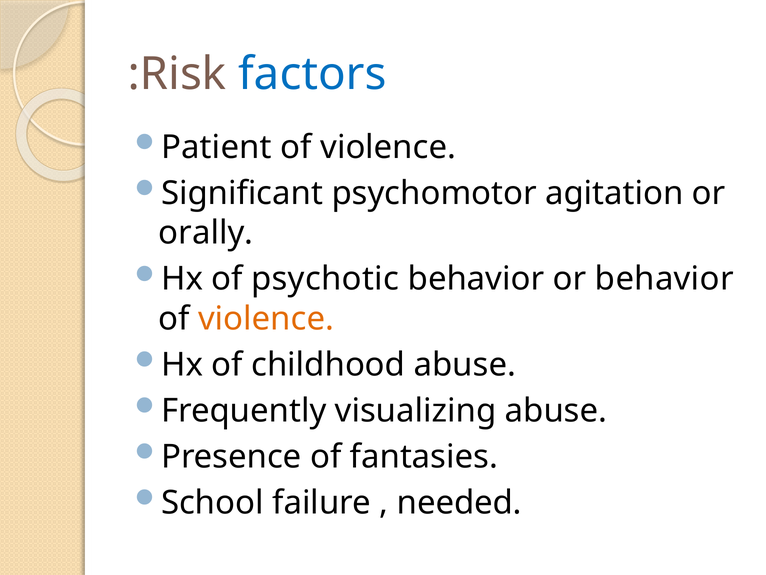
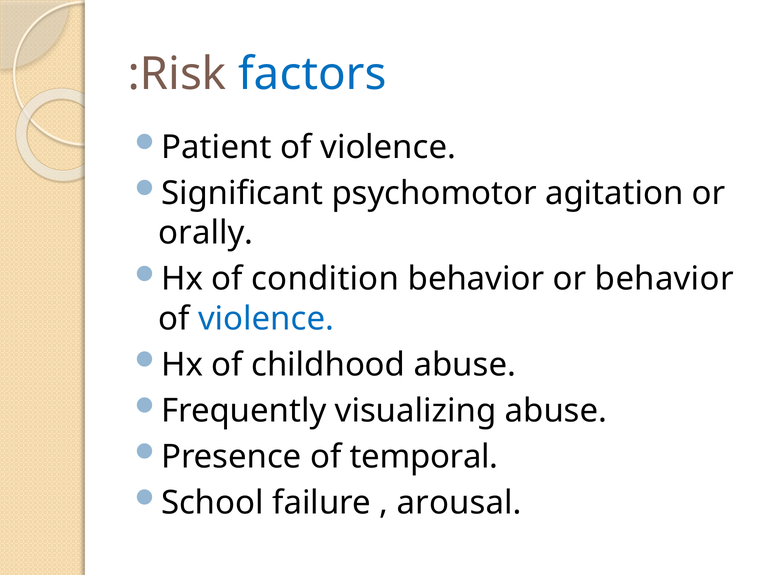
psychotic: psychotic -> condition (325, 279)
violence colour: orange -> blue (266, 318)
fantasies: fantasies -> temporal (424, 456)
needed: needed -> arousal (459, 502)
